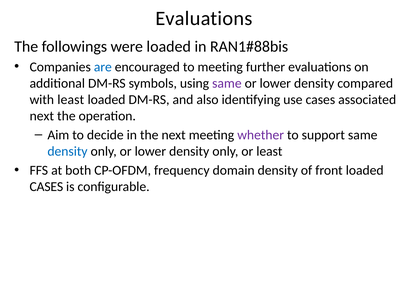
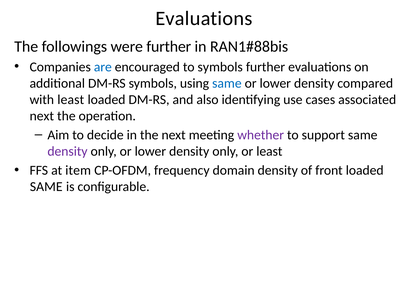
were loaded: loaded -> further (169, 47)
to meeting: meeting -> symbols (220, 67)
same colour: purple -> blue (227, 83)
density colour: blue -> purple (67, 151)
both: both -> item (78, 170)
CASES: CASES -> SAME (46, 187)
